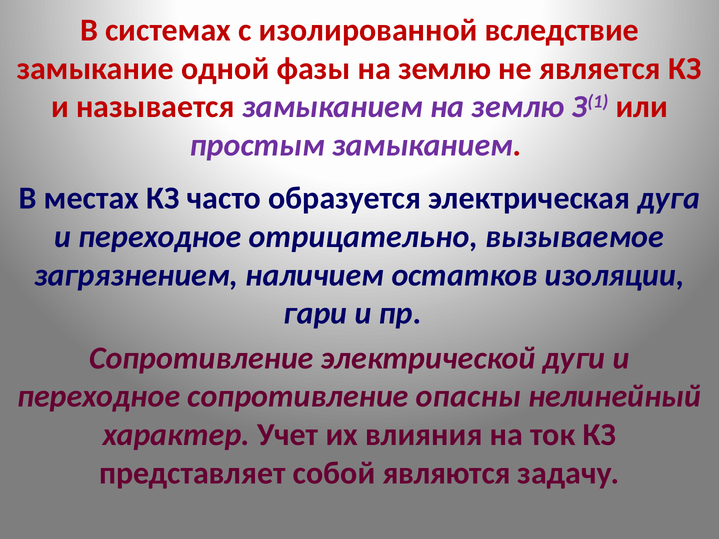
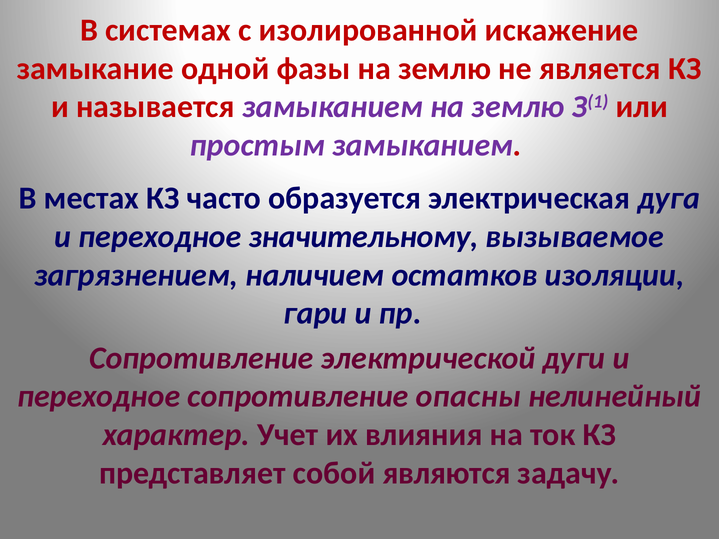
вследствие: вследствие -> искажение (562, 30)
отрицательно: отрицательно -> значительному (363, 237)
